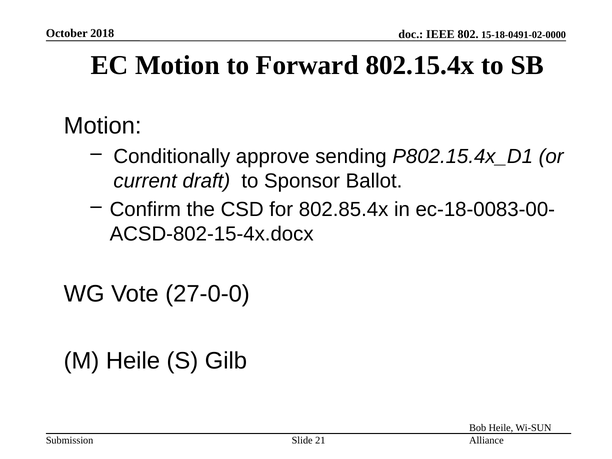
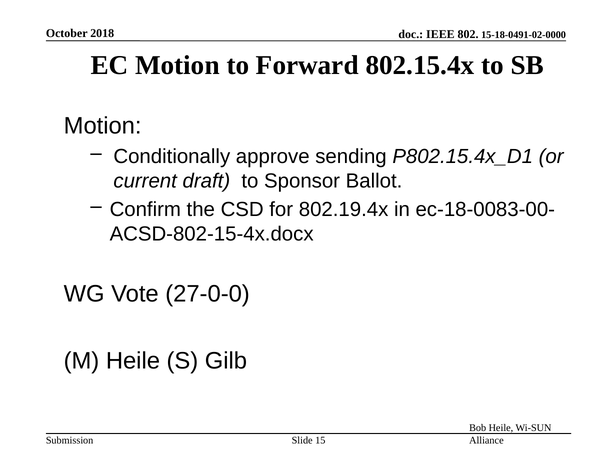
802.85.4x: 802.85.4x -> 802.19.4x (344, 210)
21: 21 -> 15 (320, 440)
